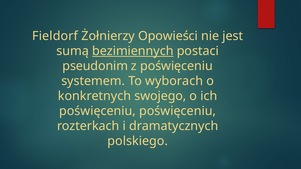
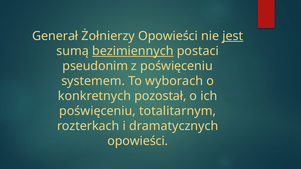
Fieldorf: Fieldorf -> Generał (55, 36)
jest underline: none -> present (233, 36)
swojego: swojego -> pozostał (160, 96)
poświęceniu poświęceniu: poświęceniu -> totalitarnym (178, 111)
polskiego: polskiego -> opowieści (138, 141)
